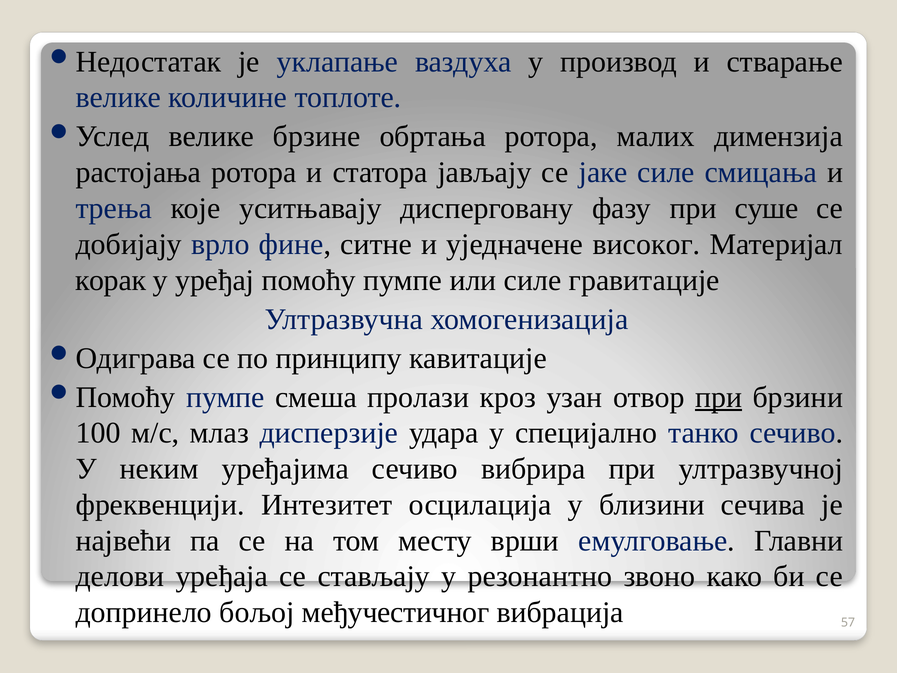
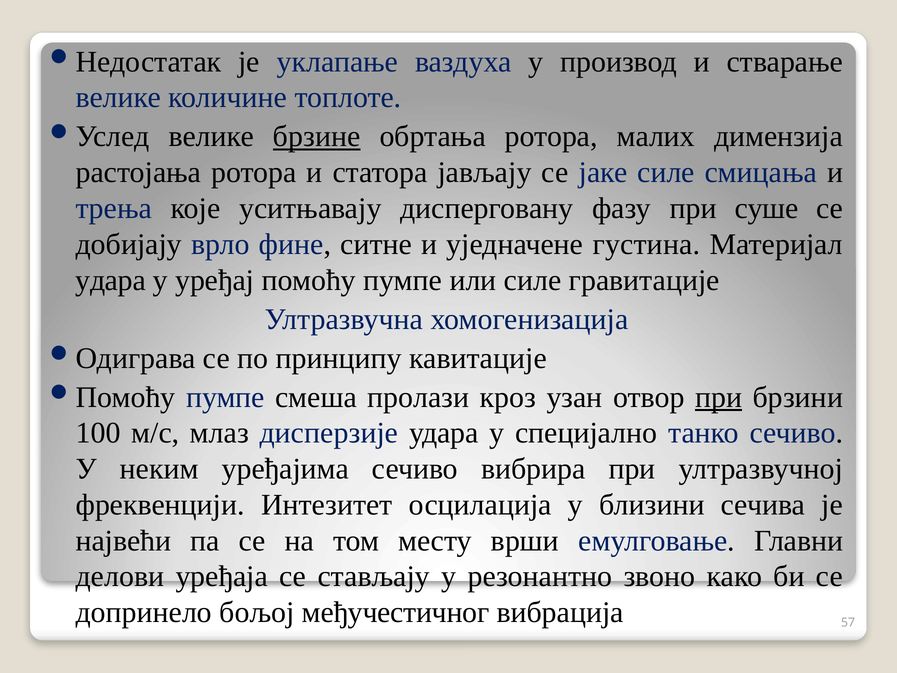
брзине underline: none -> present (317, 137)
високог: високог -> густина (646, 244)
корак: корак -> удара (111, 280)
